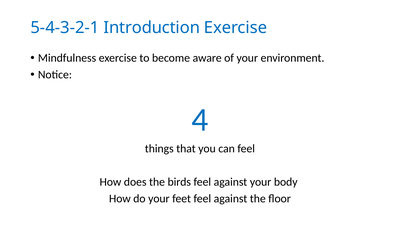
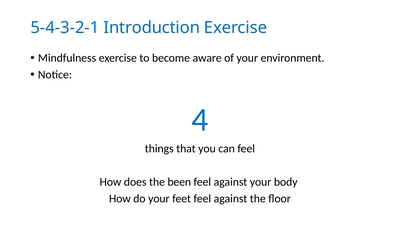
birds: birds -> been (179, 182)
